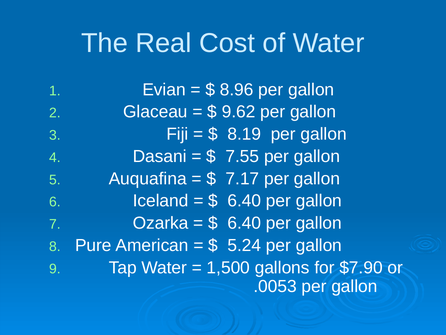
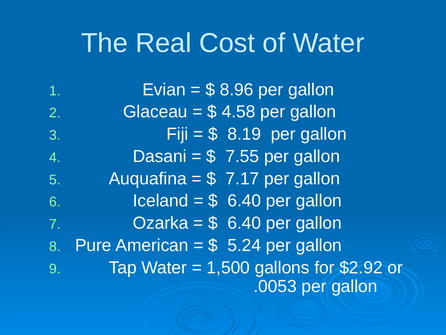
9.62: 9.62 -> 4.58 (239, 112)
$7.90: $7.90 -> $2.92 (361, 267)
